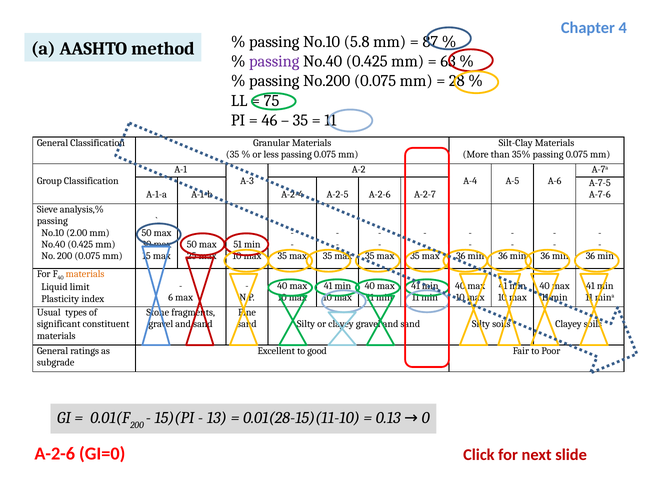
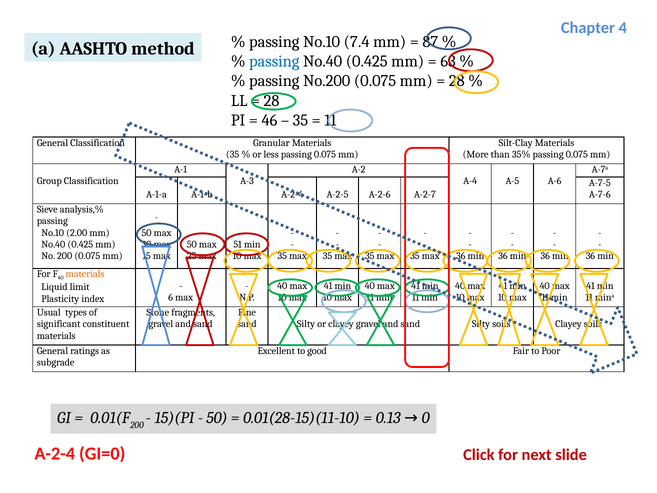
5.8: 5.8 -> 7.4 (357, 42)
passing colour: purple -> blue (274, 61)
75: 75 -> 28 (272, 101)
13: 13 -> 50 (217, 418)
A-2-6: A-2-6 -> A-2-4 (55, 453)
